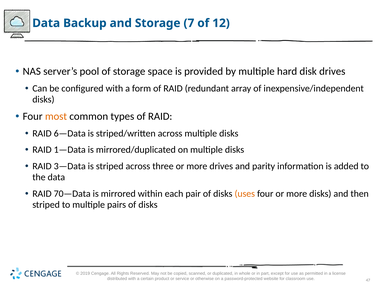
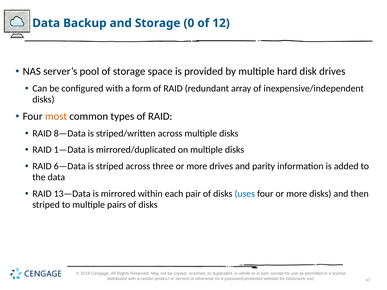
7: 7 -> 0 (189, 23)
6—Data: 6—Data -> 8—Data (70, 133)
3—Data: 3—Data -> 6—Data (70, 166)
70—Data: 70—Data -> 13—Data (72, 194)
uses colour: orange -> blue (245, 194)
